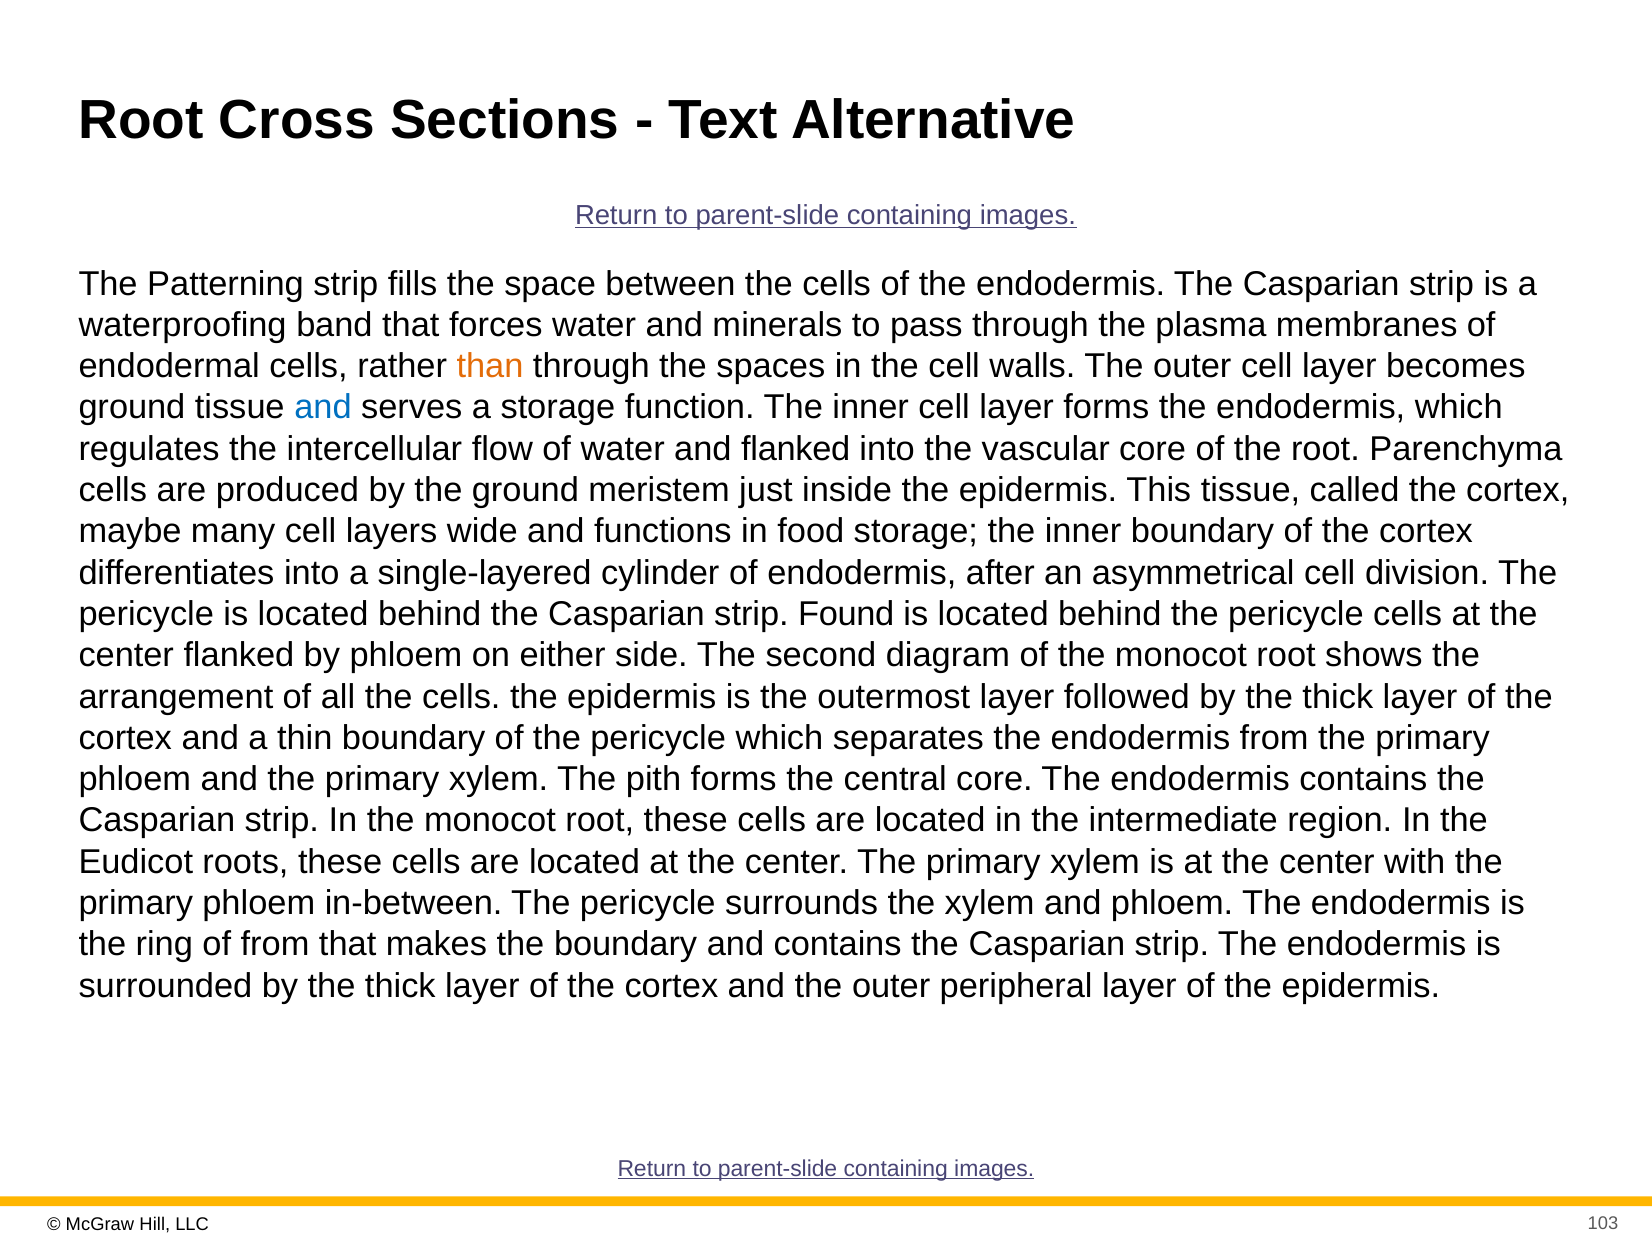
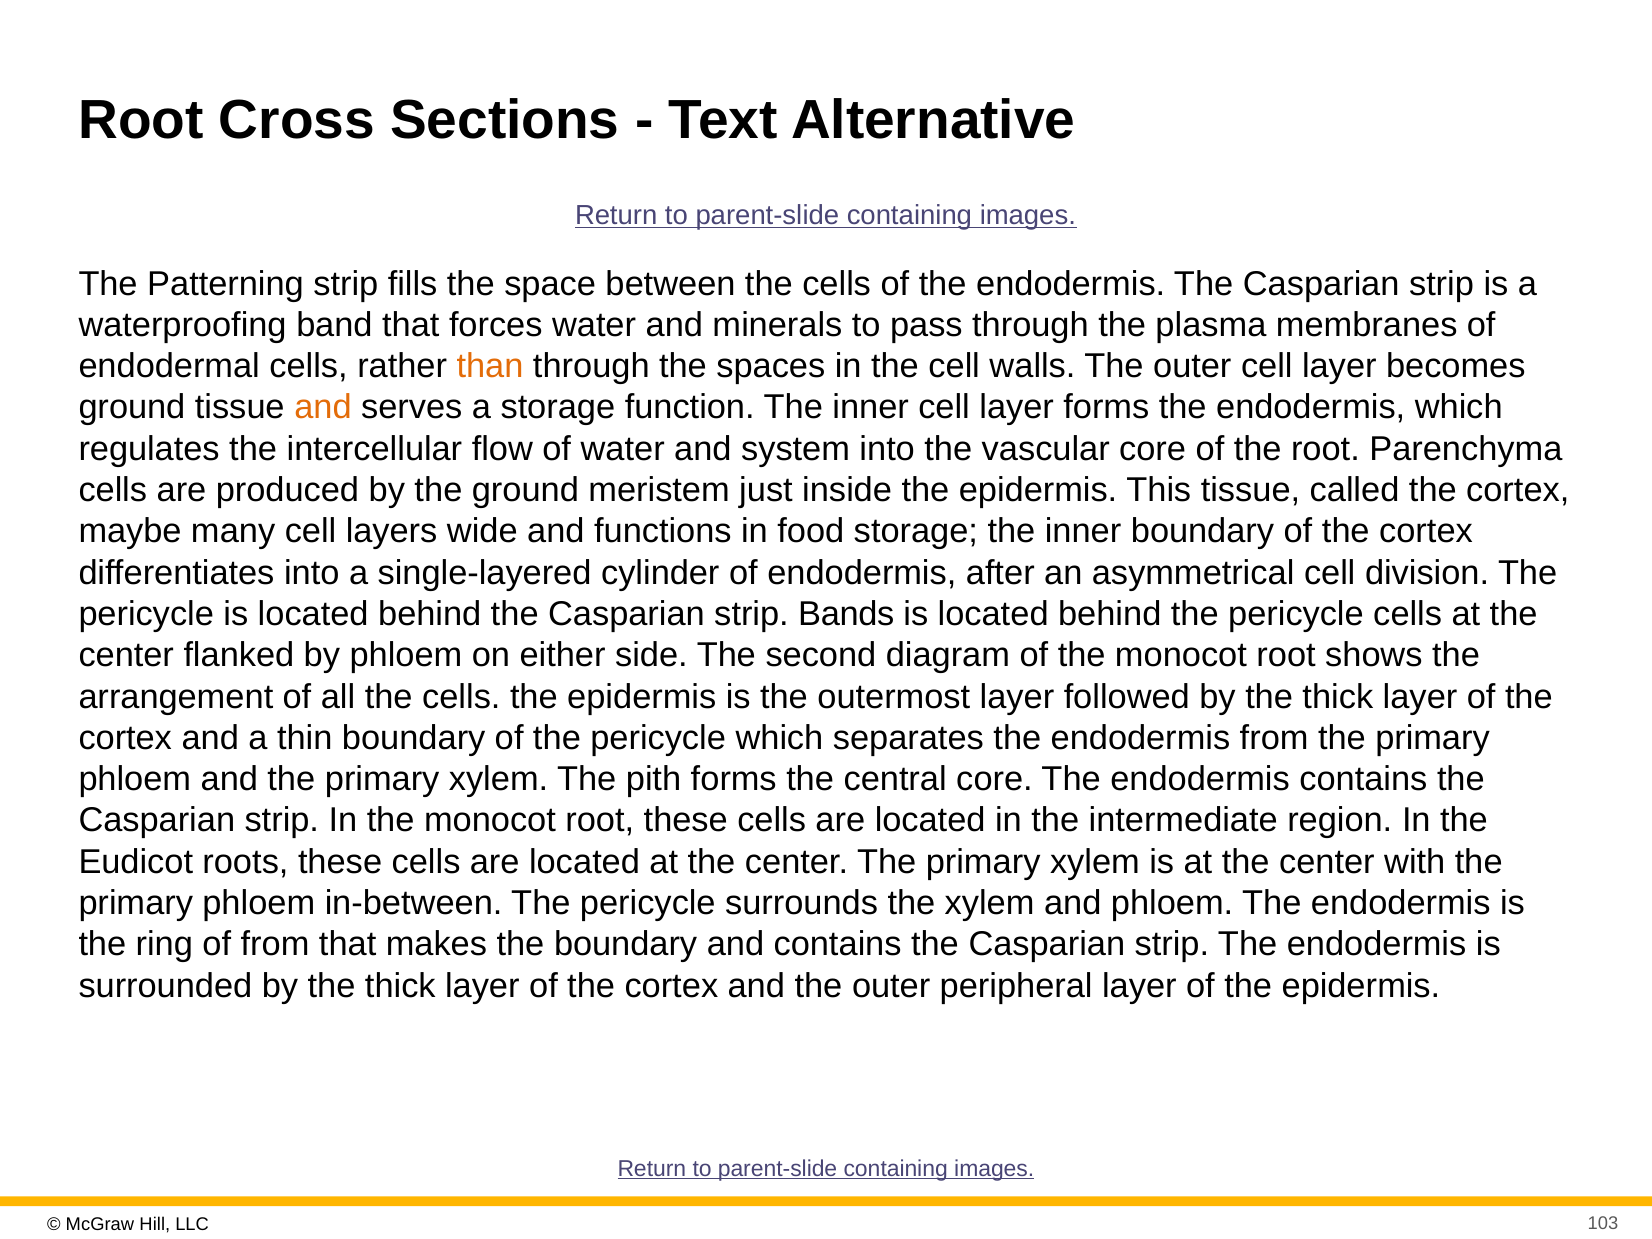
and colour: blue -> orange (323, 408)
and flanked: flanked -> system (796, 449)
Found: Found -> Bands (846, 614)
